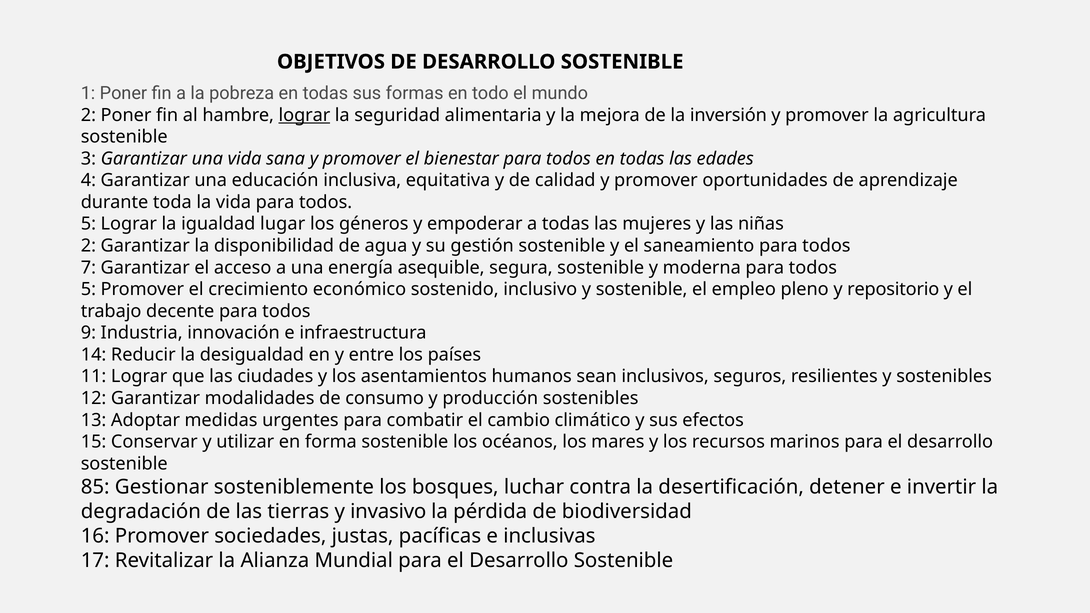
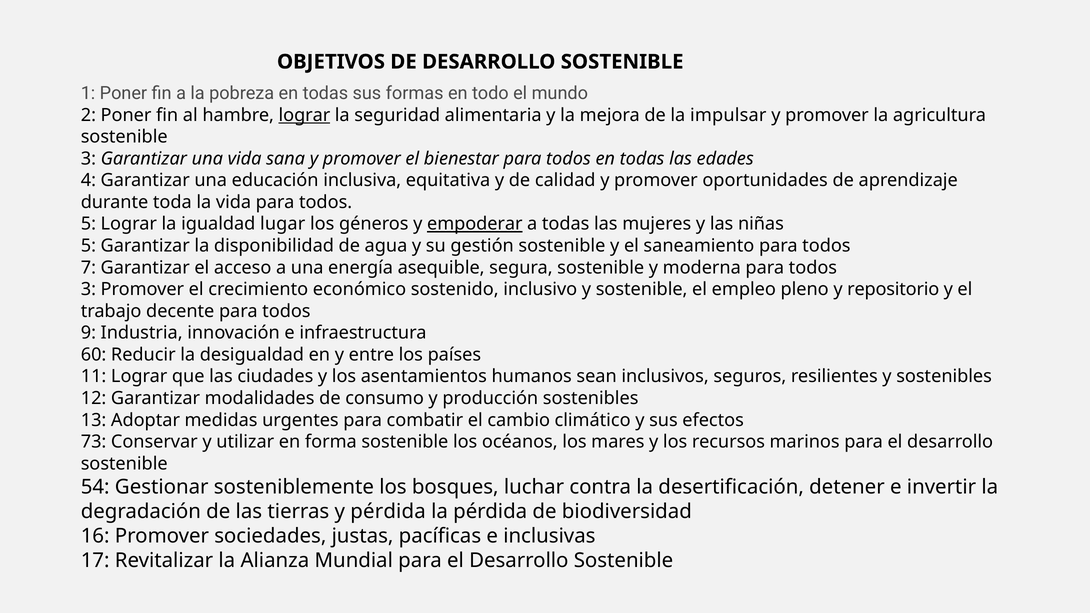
inversión: inversión -> impulsar (728, 115)
empoderar underline: none -> present (475, 224)
2: 2 -> 5 (88, 246)
5: 5 -> 3 (88, 289)
14: 14 -> 60 (94, 355)
15: 15 -> 73 (94, 442)
85: 85 -> 54 (95, 487)
y invasivo: invasivo -> pérdida (388, 512)
